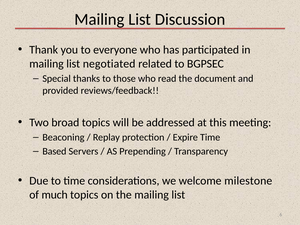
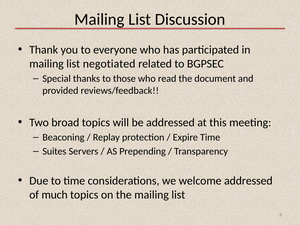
Based: Based -> Suites (54, 151)
welcome milestone: milestone -> addressed (248, 181)
